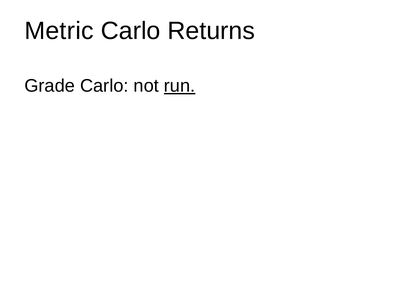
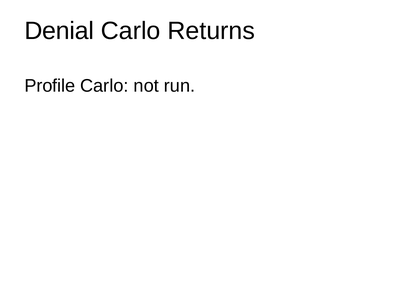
Metric: Metric -> Denial (59, 31)
Grade: Grade -> Profile (50, 86)
run underline: present -> none (180, 86)
